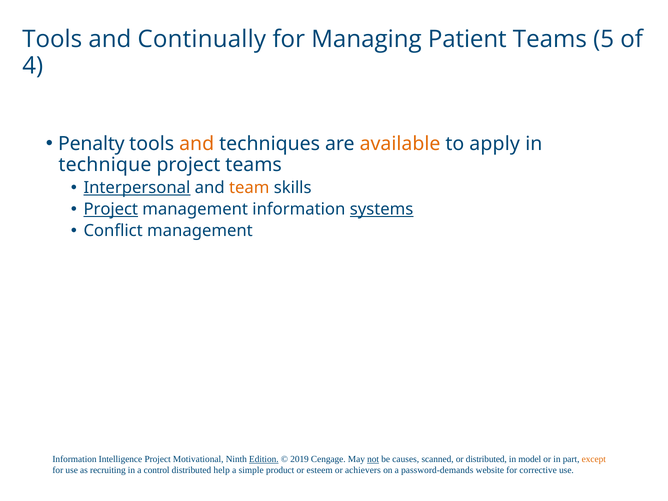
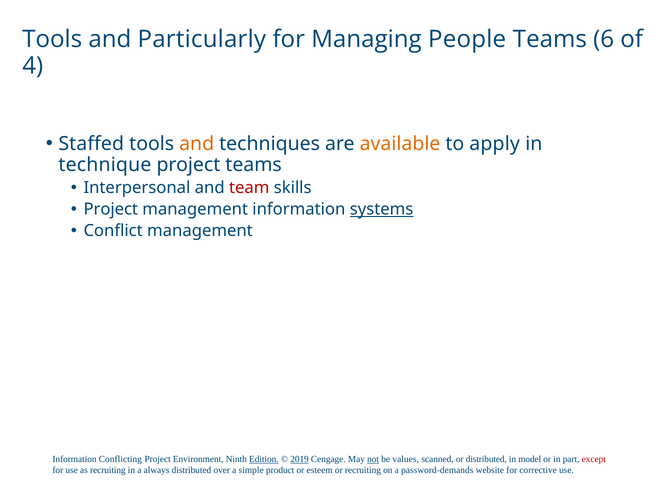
Continually: Continually -> Particularly (202, 40)
Patient: Patient -> People (467, 40)
5: 5 -> 6 (604, 40)
Penalty: Penalty -> Staffed (91, 144)
Interpersonal underline: present -> none (137, 188)
team colour: orange -> red (249, 188)
Project underline: present -> none (111, 209)
Intelligence: Intelligence -> Conflicting (120, 459)
Motivational: Motivational -> Environment (198, 459)
2019 underline: none -> present (300, 459)
causes: causes -> values (406, 459)
except colour: orange -> red (594, 459)
control: control -> always (157, 470)
help: help -> over (222, 470)
or achievers: achievers -> recruiting (363, 470)
